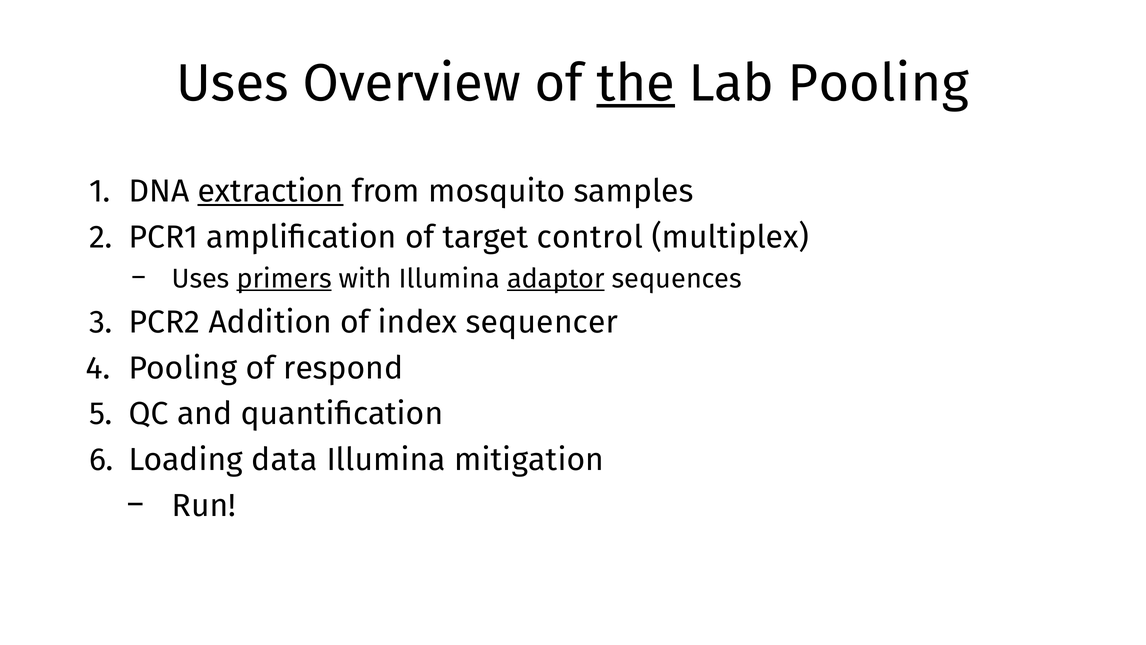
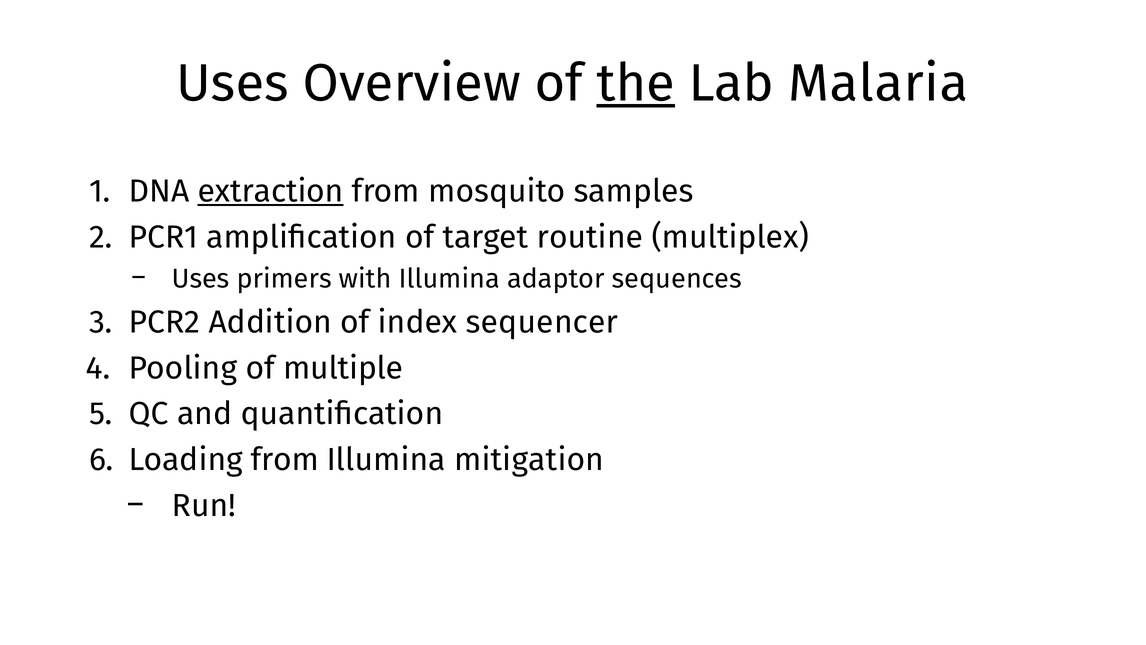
Lab Pooling: Pooling -> Malaria (878, 83)
control: control -> routine (590, 237)
primers underline: present -> none (284, 279)
adaptor underline: present -> none (556, 279)
respond: respond -> multiple (343, 368)
Loading data: data -> from (285, 460)
